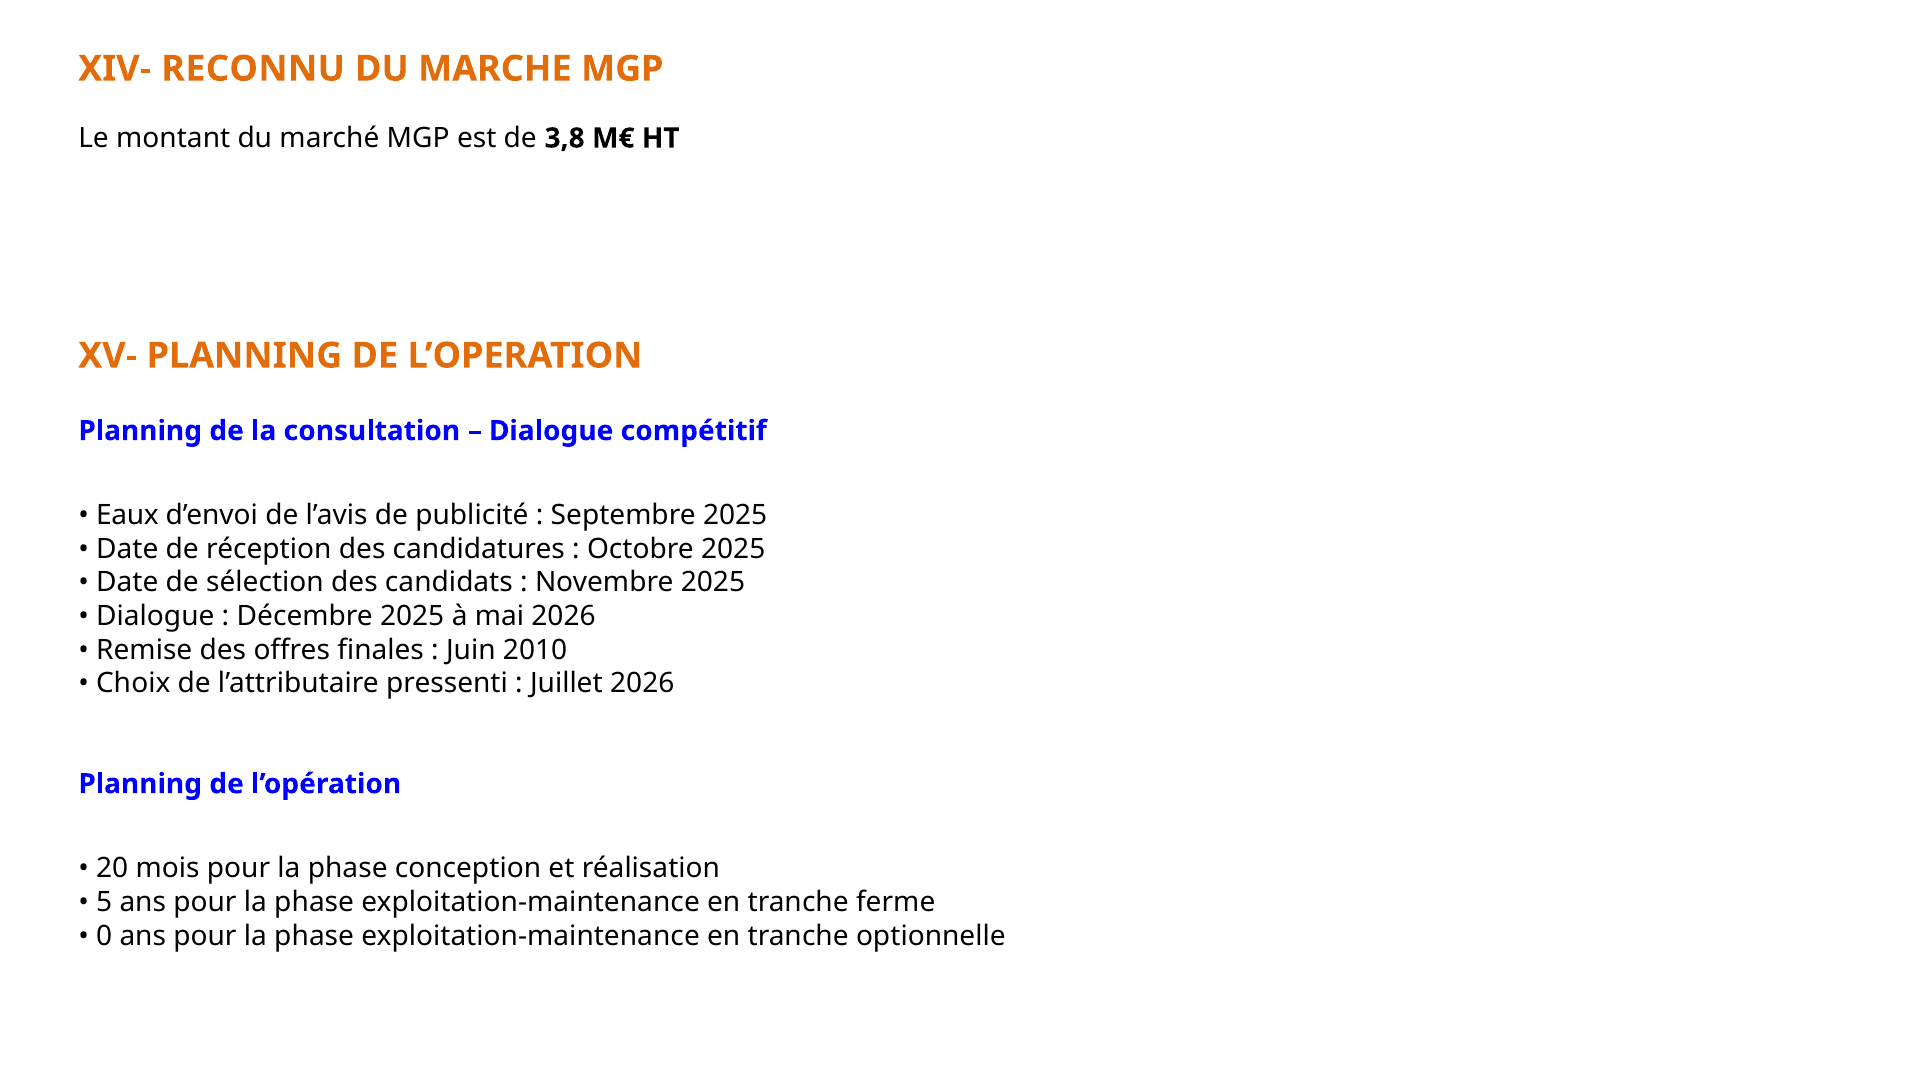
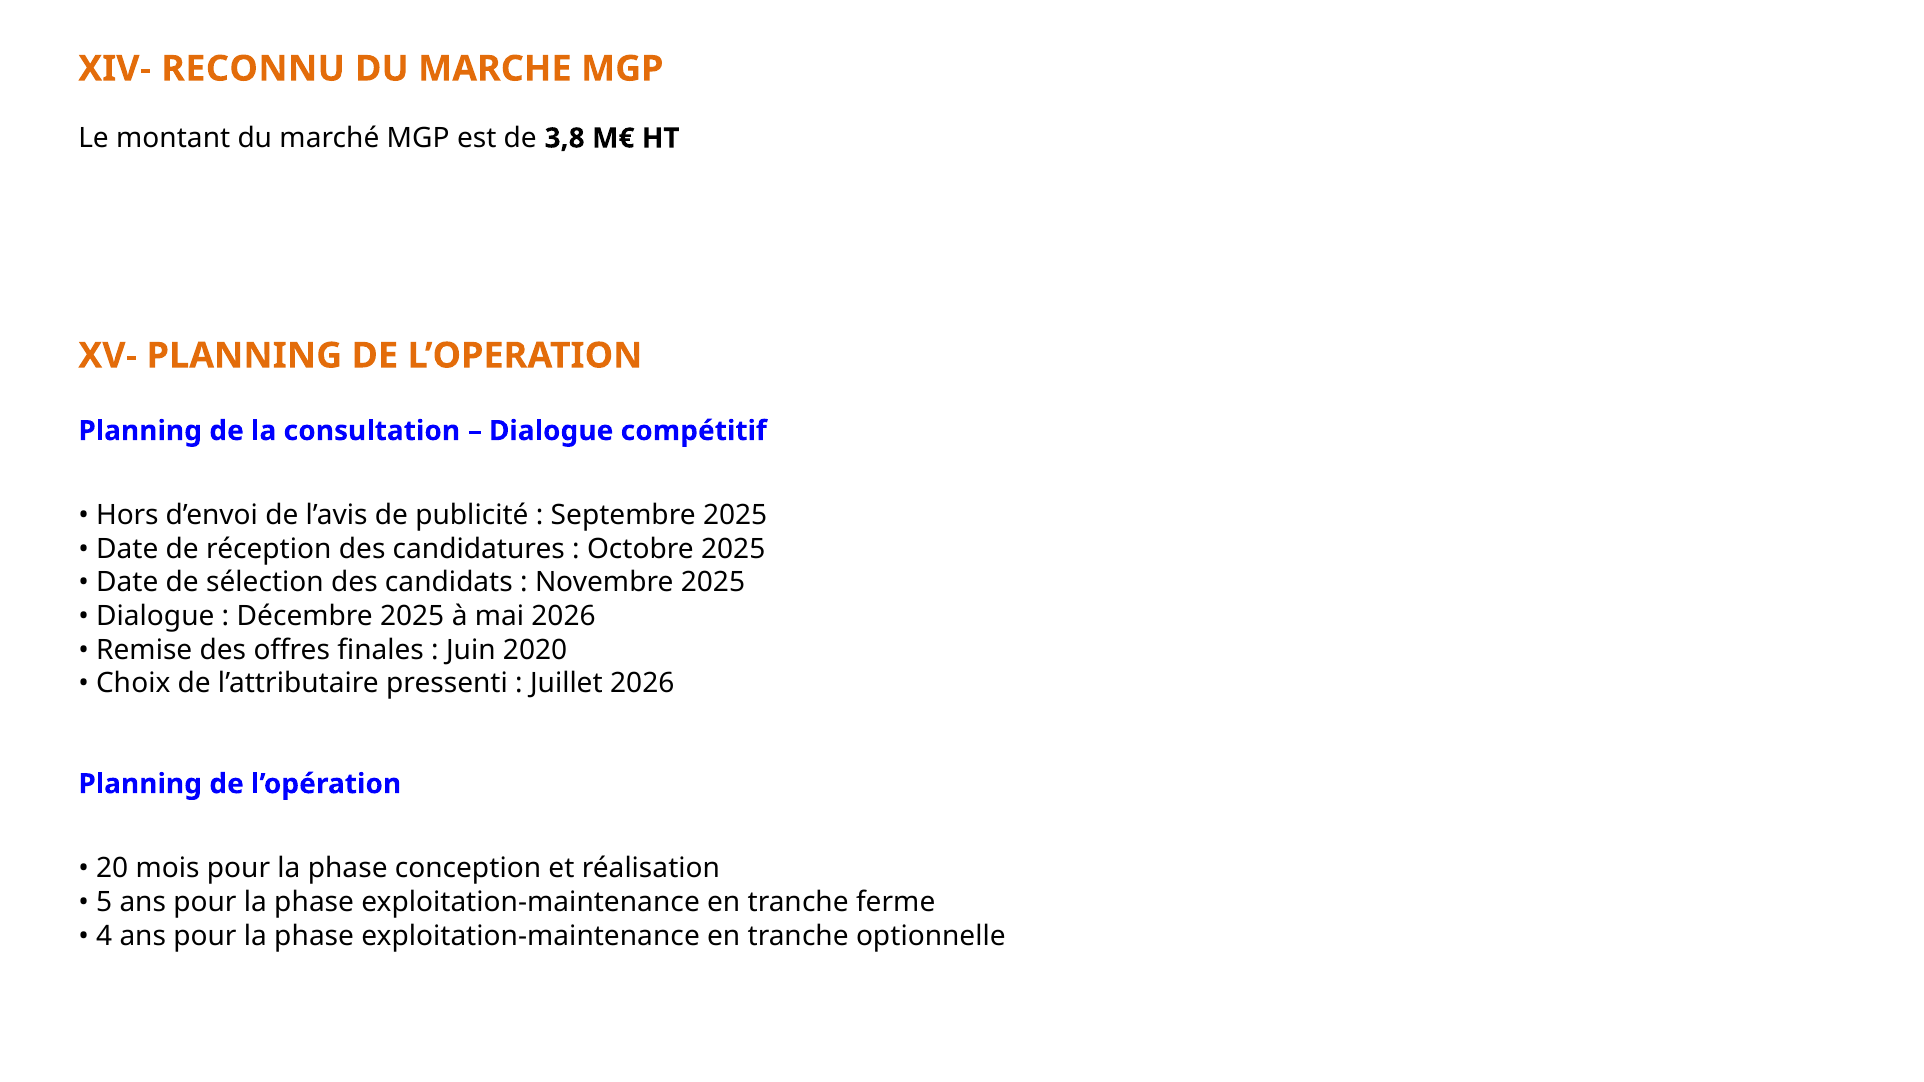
Eaux: Eaux -> Hors (127, 515)
2010: 2010 -> 2020 (535, 650)
0: 0 -> 4 (104, 936)
